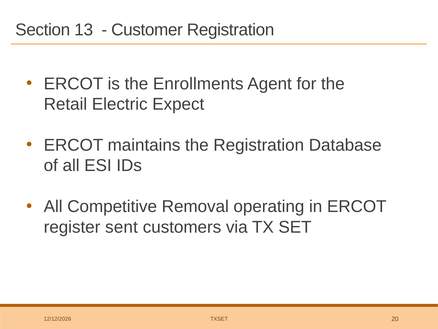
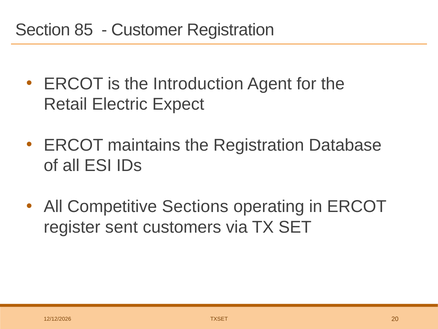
13: 13 -> 85 (84, 30)
Enrollments: Enrollments -> Introduction (198, 84)
Removal: Removal -> Sections (195, 206)
